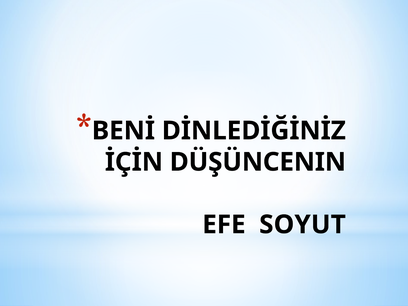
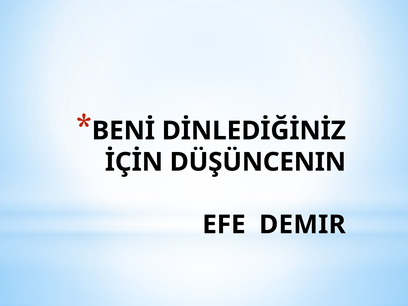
SOYUT: SOYUT -> DEMIR (302, 225)
